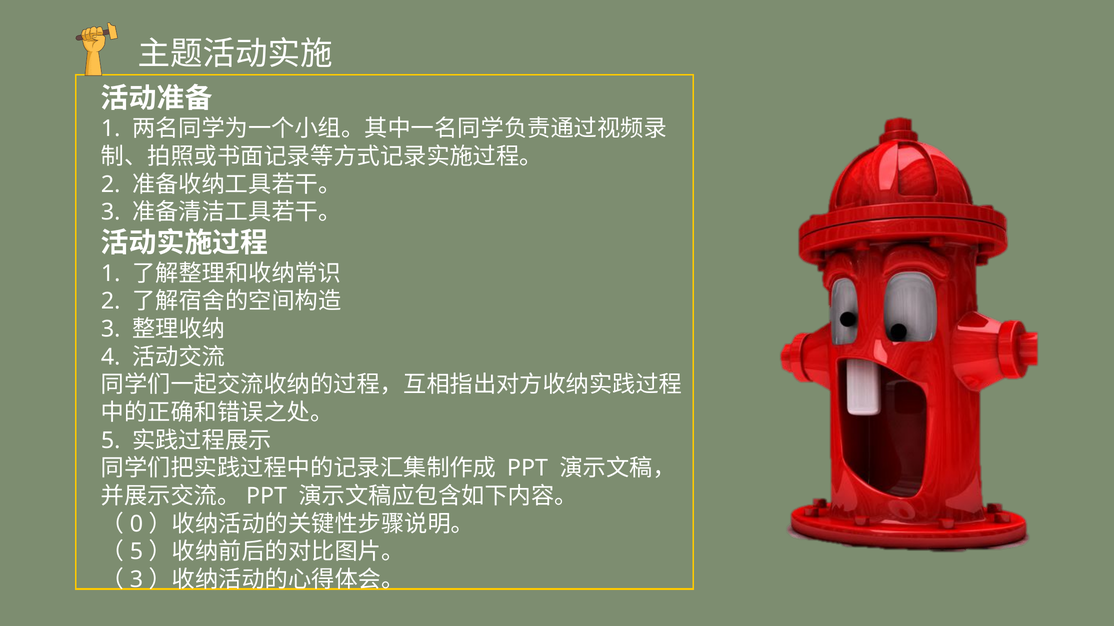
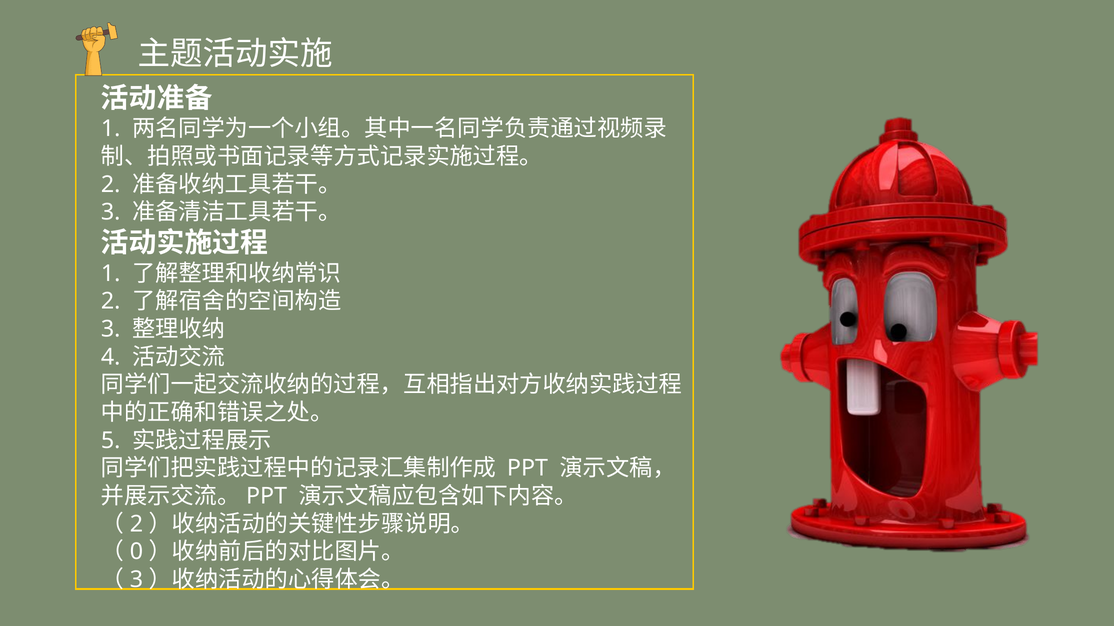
0: 0 -> 2 (136, 524)
5: 5 -> 0 (136, 552)
